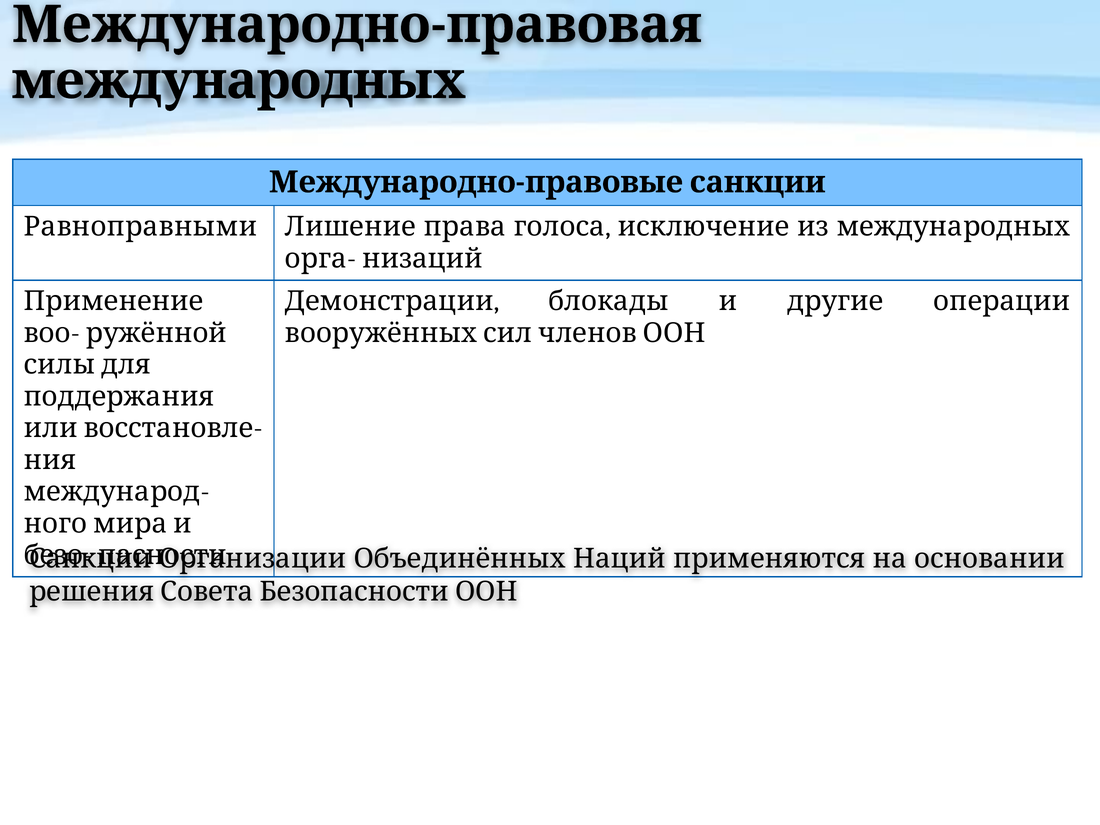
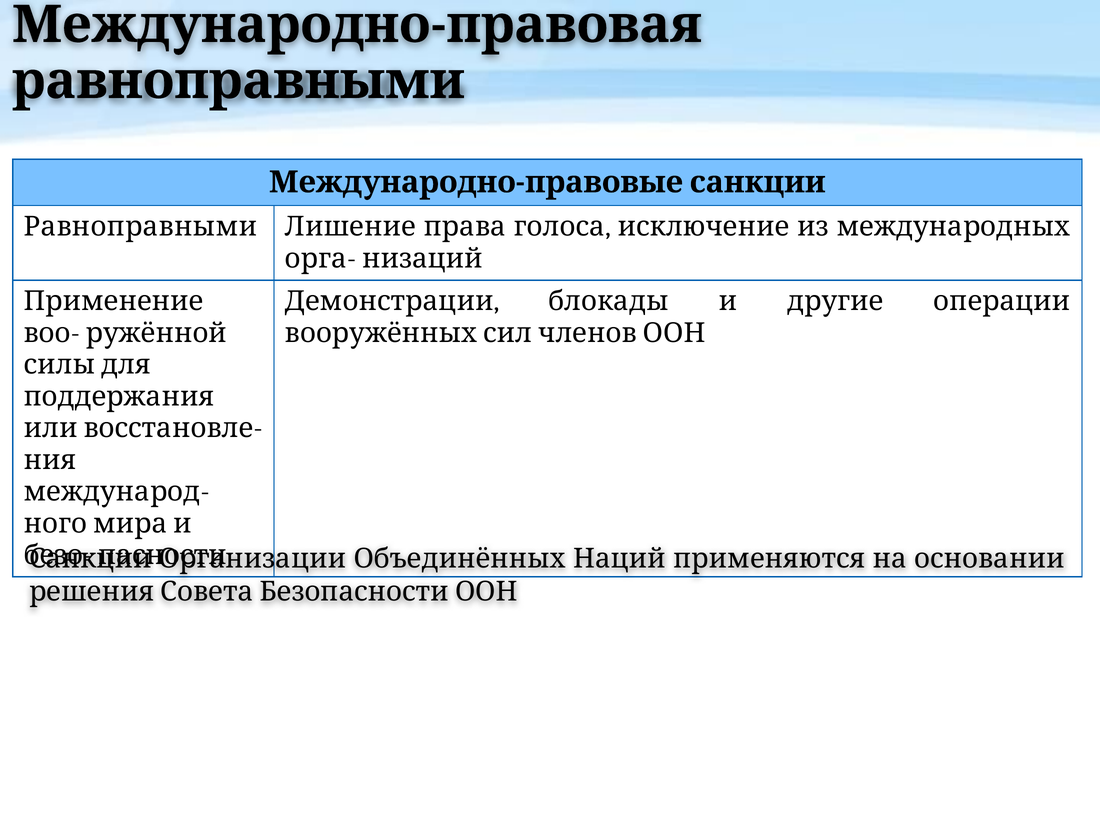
международных: международных -> равноправными (238, 81)
